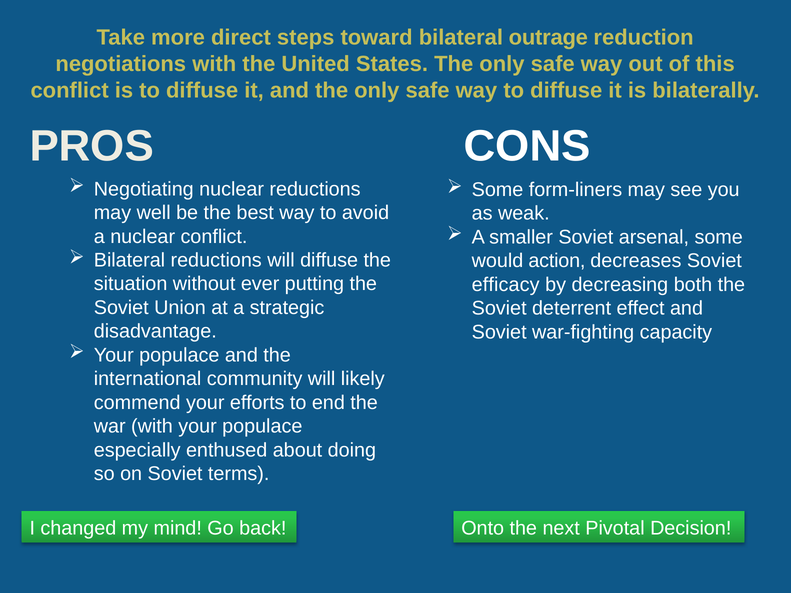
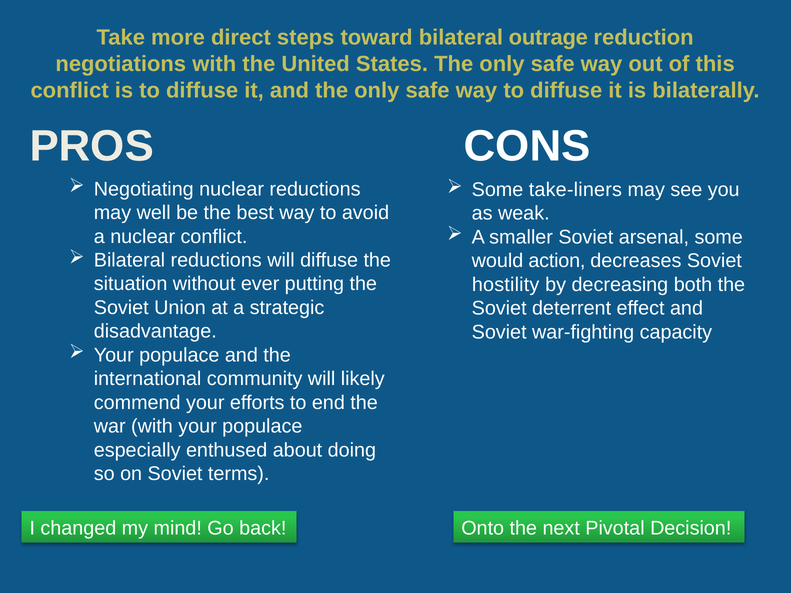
form-liners: form-liners -> take-liners (575, 190)
efficacy: efficacy -> hostility (506, 285)
